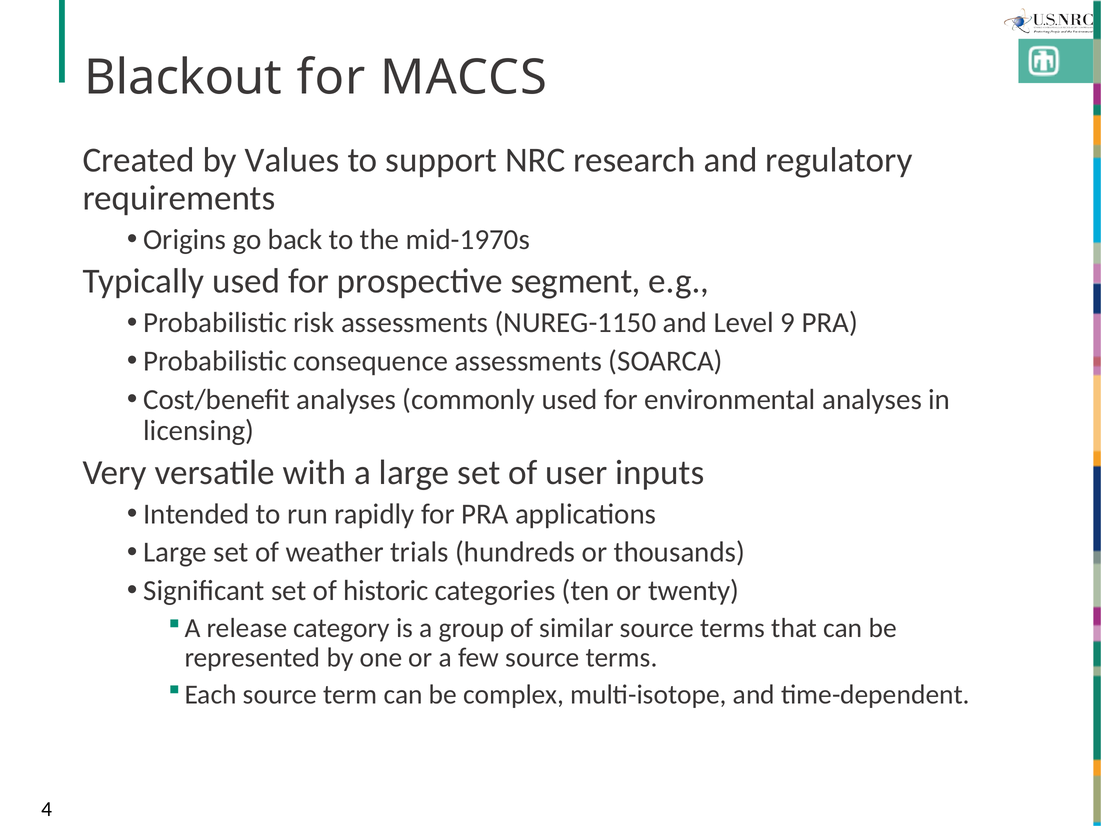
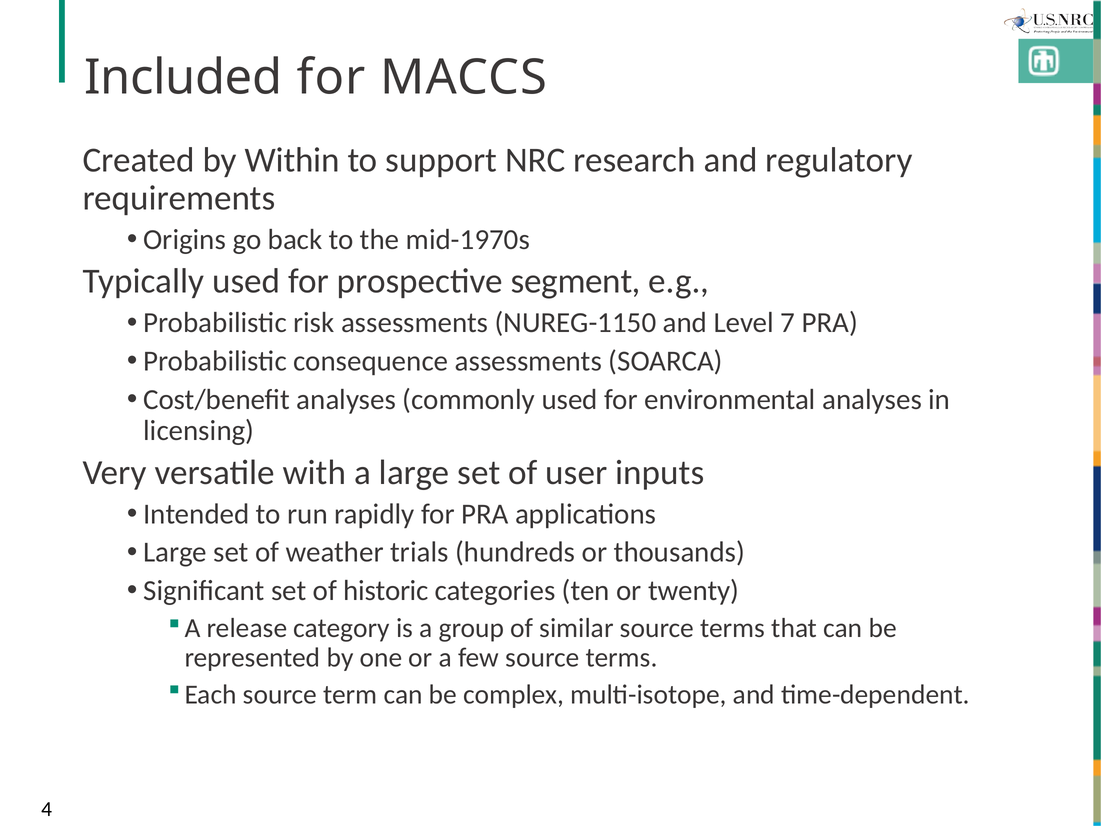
Blackout: Blackout -> Included (183, 78)
Values: Values -> Within (292, 160)
9: 9 -> 7 (788, 323)
